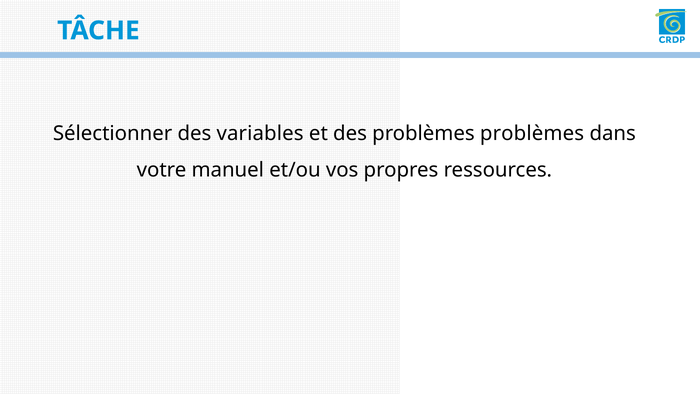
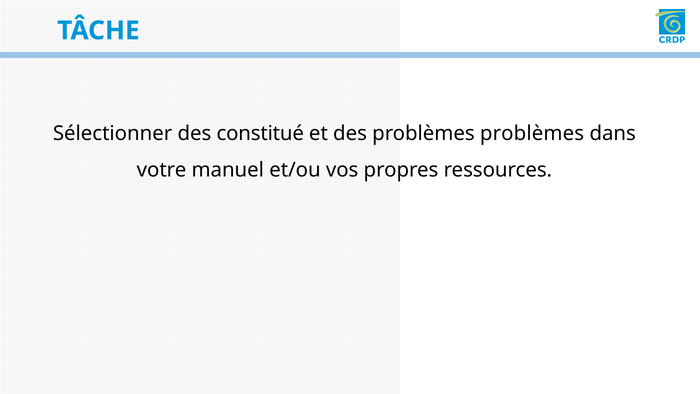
variables: variables -> constitué (260, 133)
